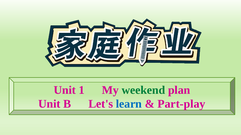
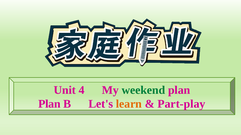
1: 1 -> 4 (82, 90)
Unit: Unit -> Plan (49, 104)
learn colour: blue -> orange (129, 104)
